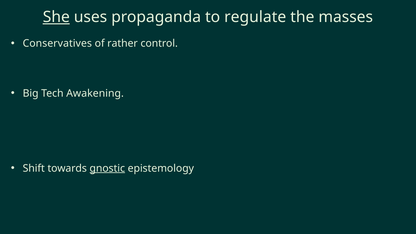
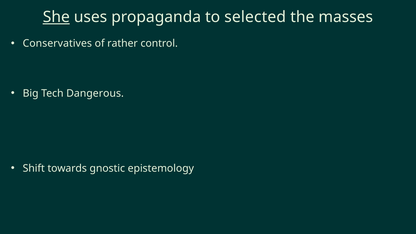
regulate: regulate -> selected (255, 17)
Awakening: Awakening -> Dangerous (95, 93)
gnostic underline: present -> none (107, 168)
